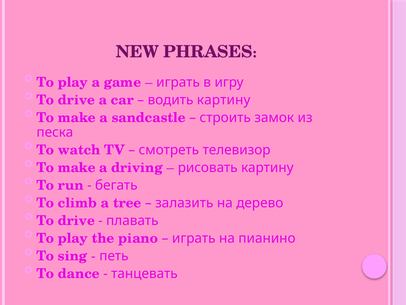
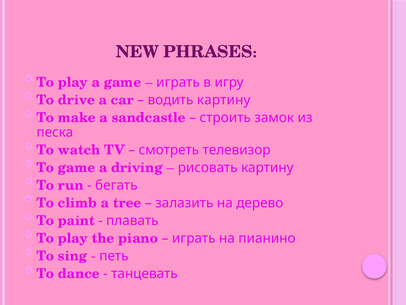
make: make -> game (77, 167)
drive: drive -> paint (76, 220)
